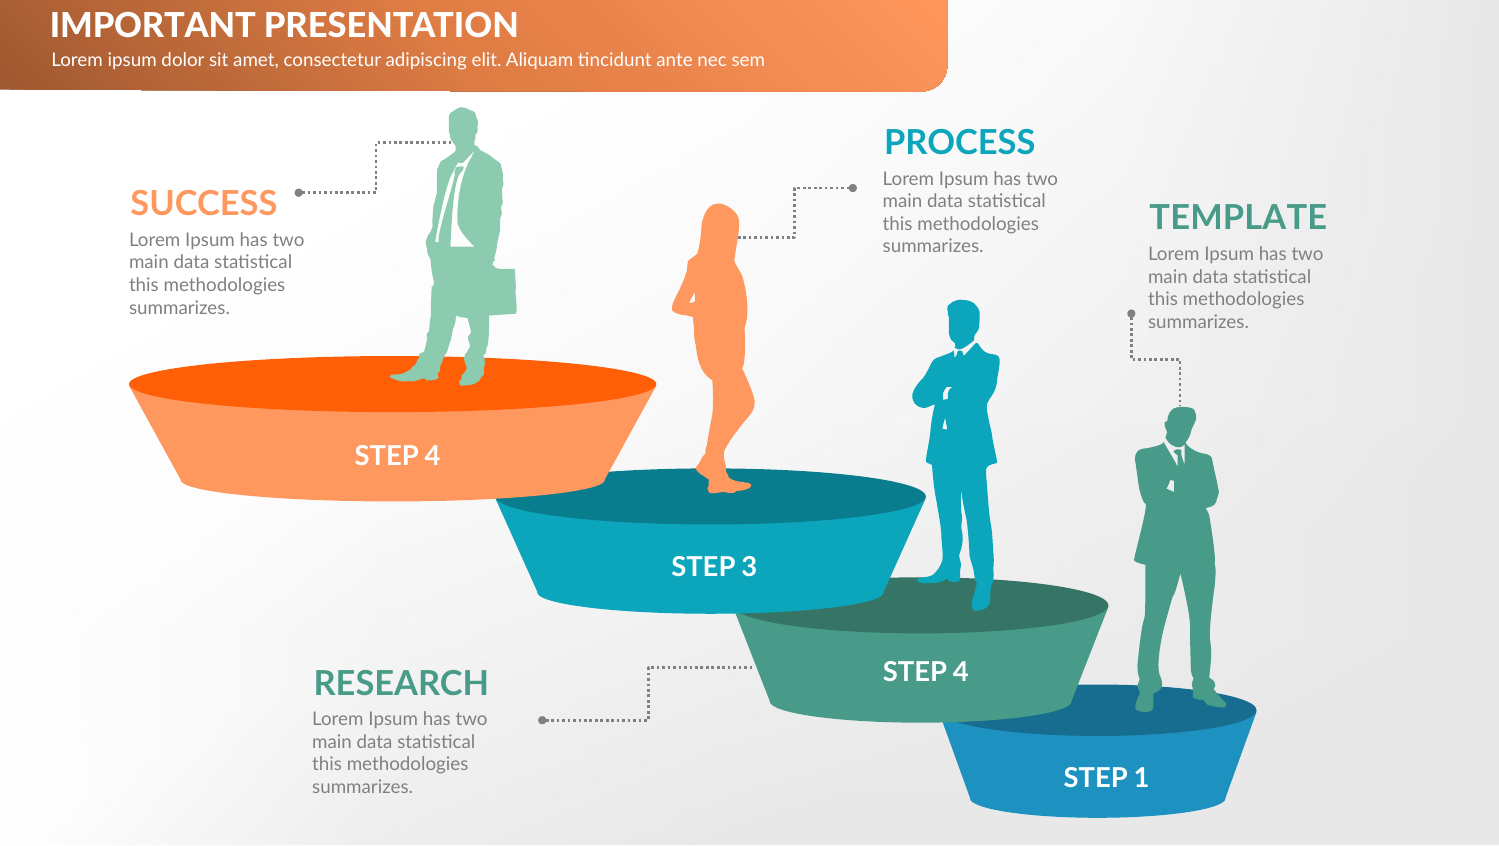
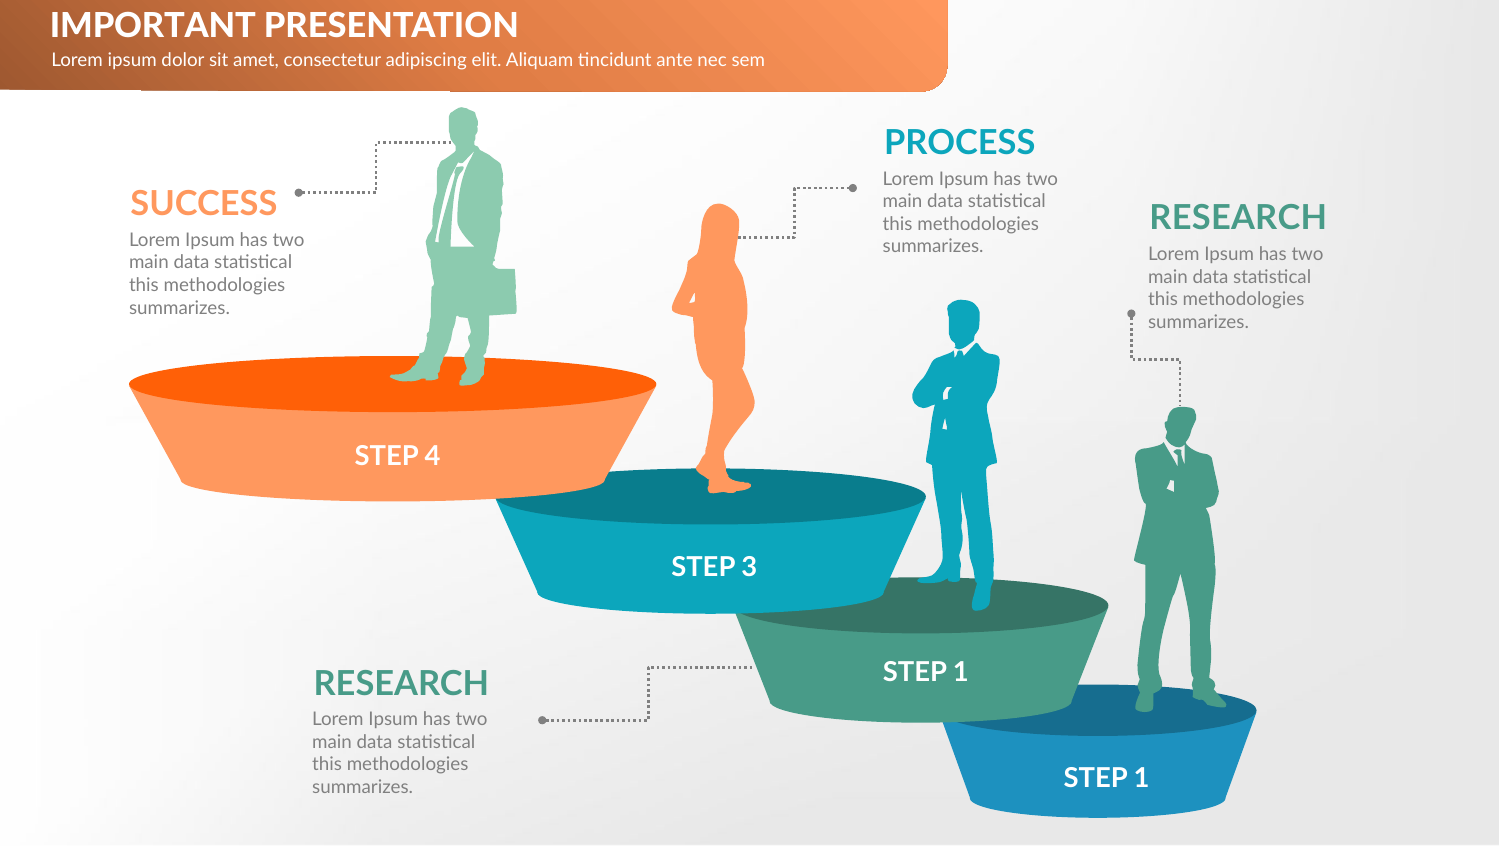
TEMPLATE: TEMPLATE -> RESEARCH (1238, 218)
4: 4 -> 1 (961, 672)
